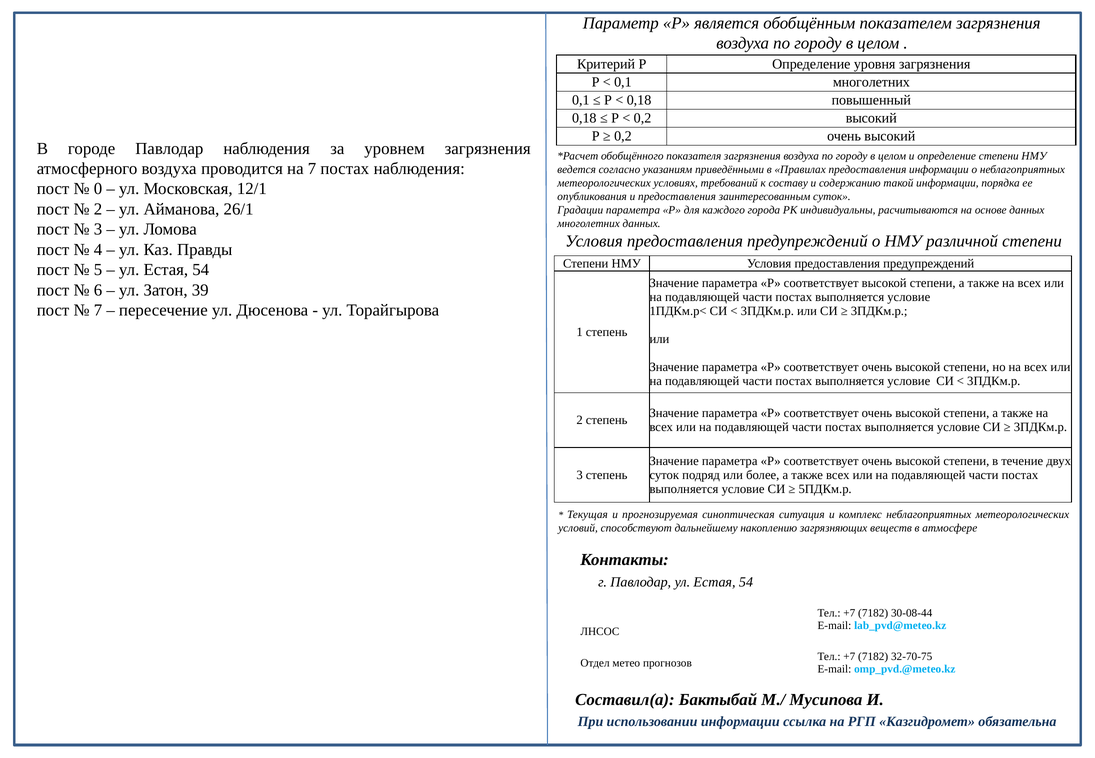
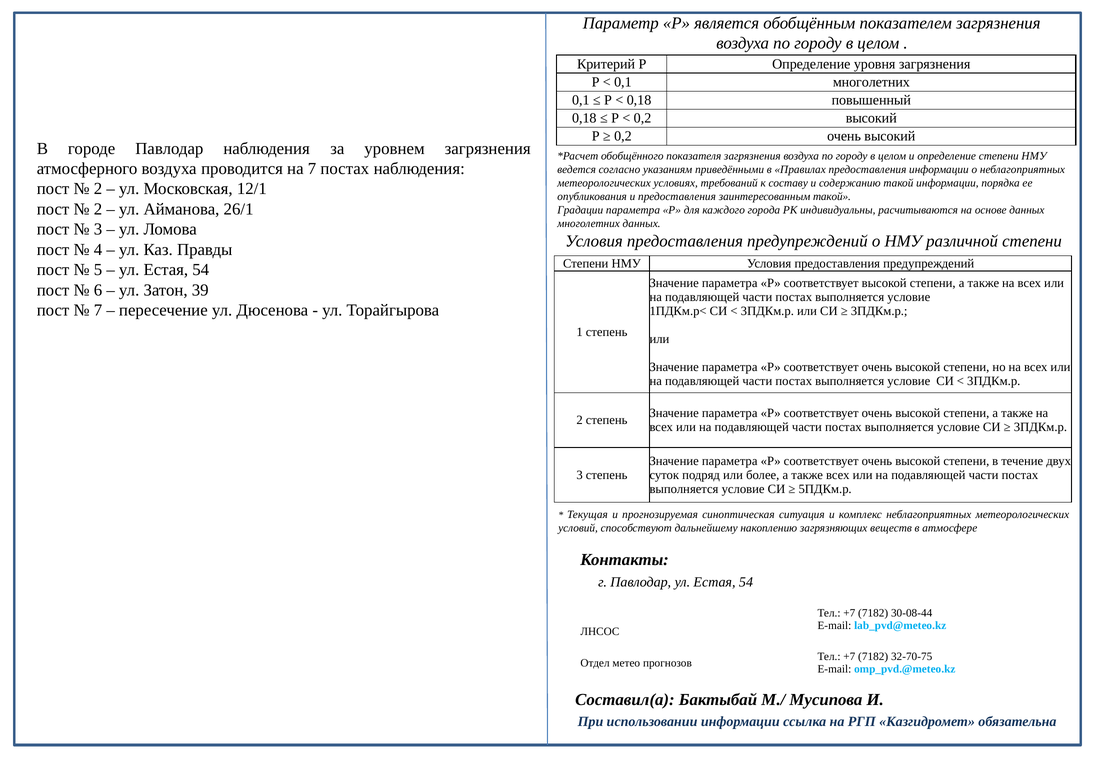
0: 0 -> 2 (98, 189)
заинтересованным суток: суток -> такой (832, 197)
